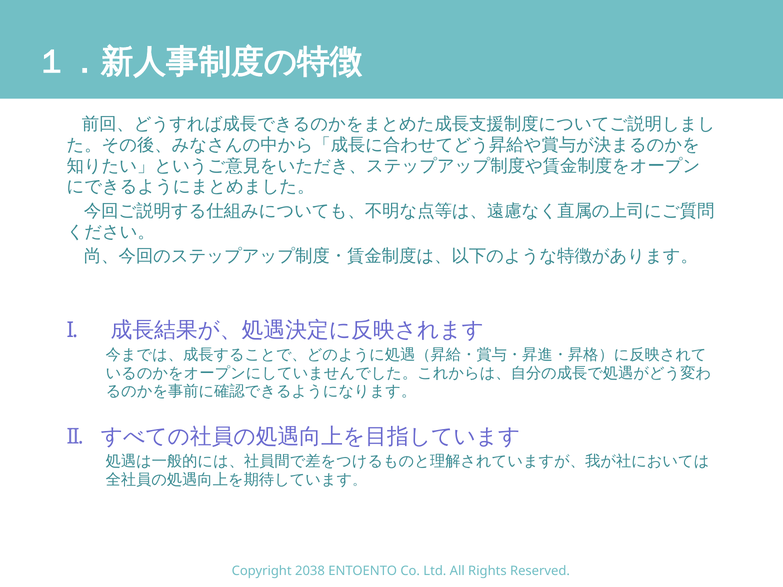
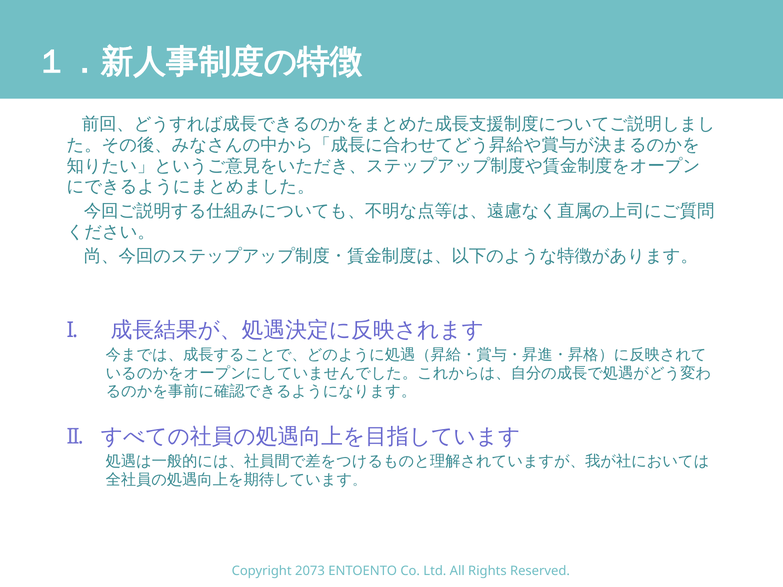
2038: 2038 -> 2073 (310, 571)
